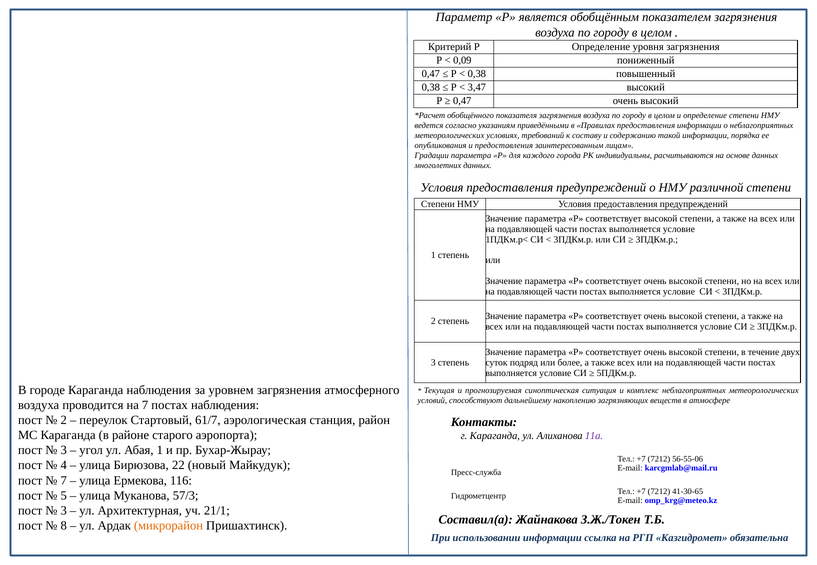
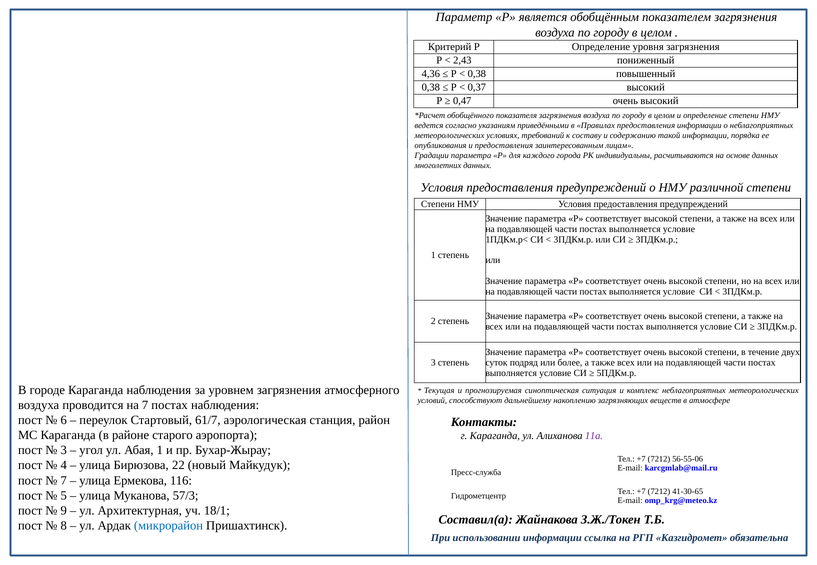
0,09: 0,09 -> 2,43 (462, 60)
0,47: 0,47 -> 4,36 (431, 74)
3,47: 3,47 -> 0,37 (477, 87)
2: 2 -> 6 (64, 421)
3: 3 -> 9 (64, 511)
21/1: 21/1 -> 18/1 (217, 511)
микрорайон colour: orange -> blue (168, 526)
